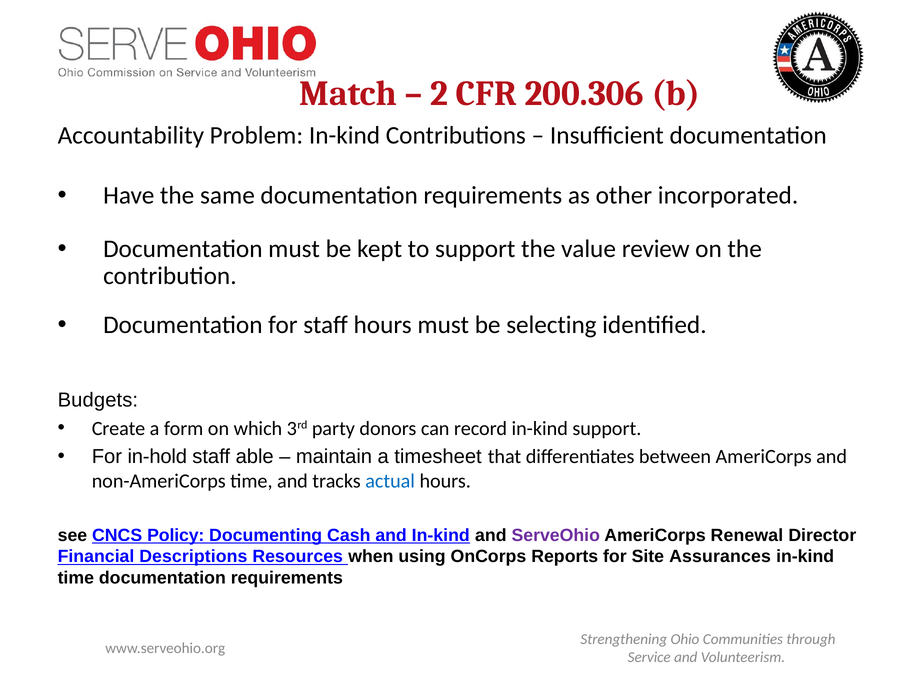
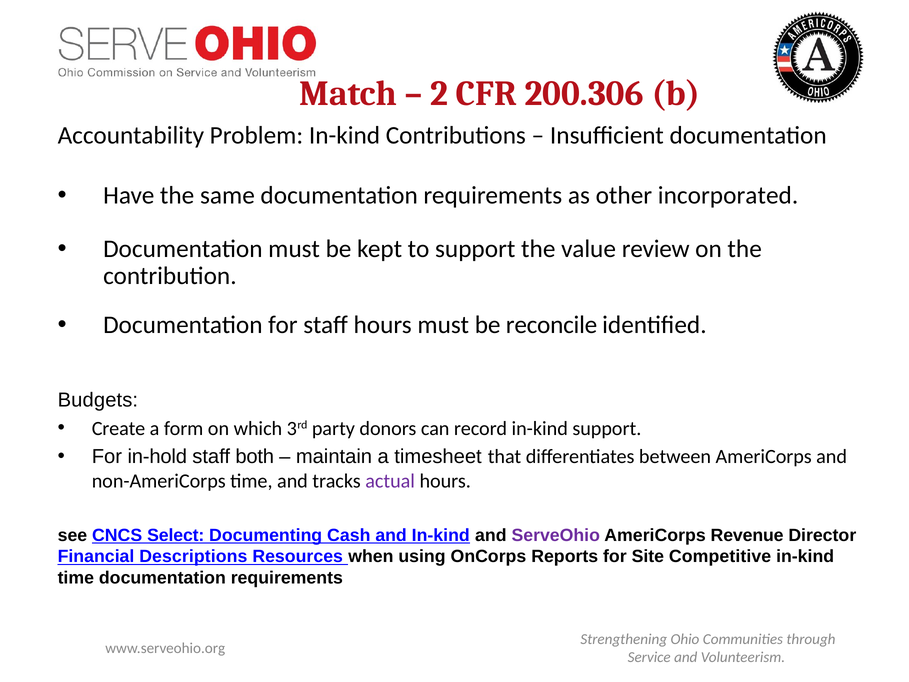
selecting: selecting -> reconcile (552, 325)
able: able -> both (255, 456)
actual colour: blue -> purple (390, 481)
Policy: Policy -> Select (176, 535)
Renewal: Renewal -> Revenue (747, 535)
Assurances: Assurances -> Competitive (720, 556)
